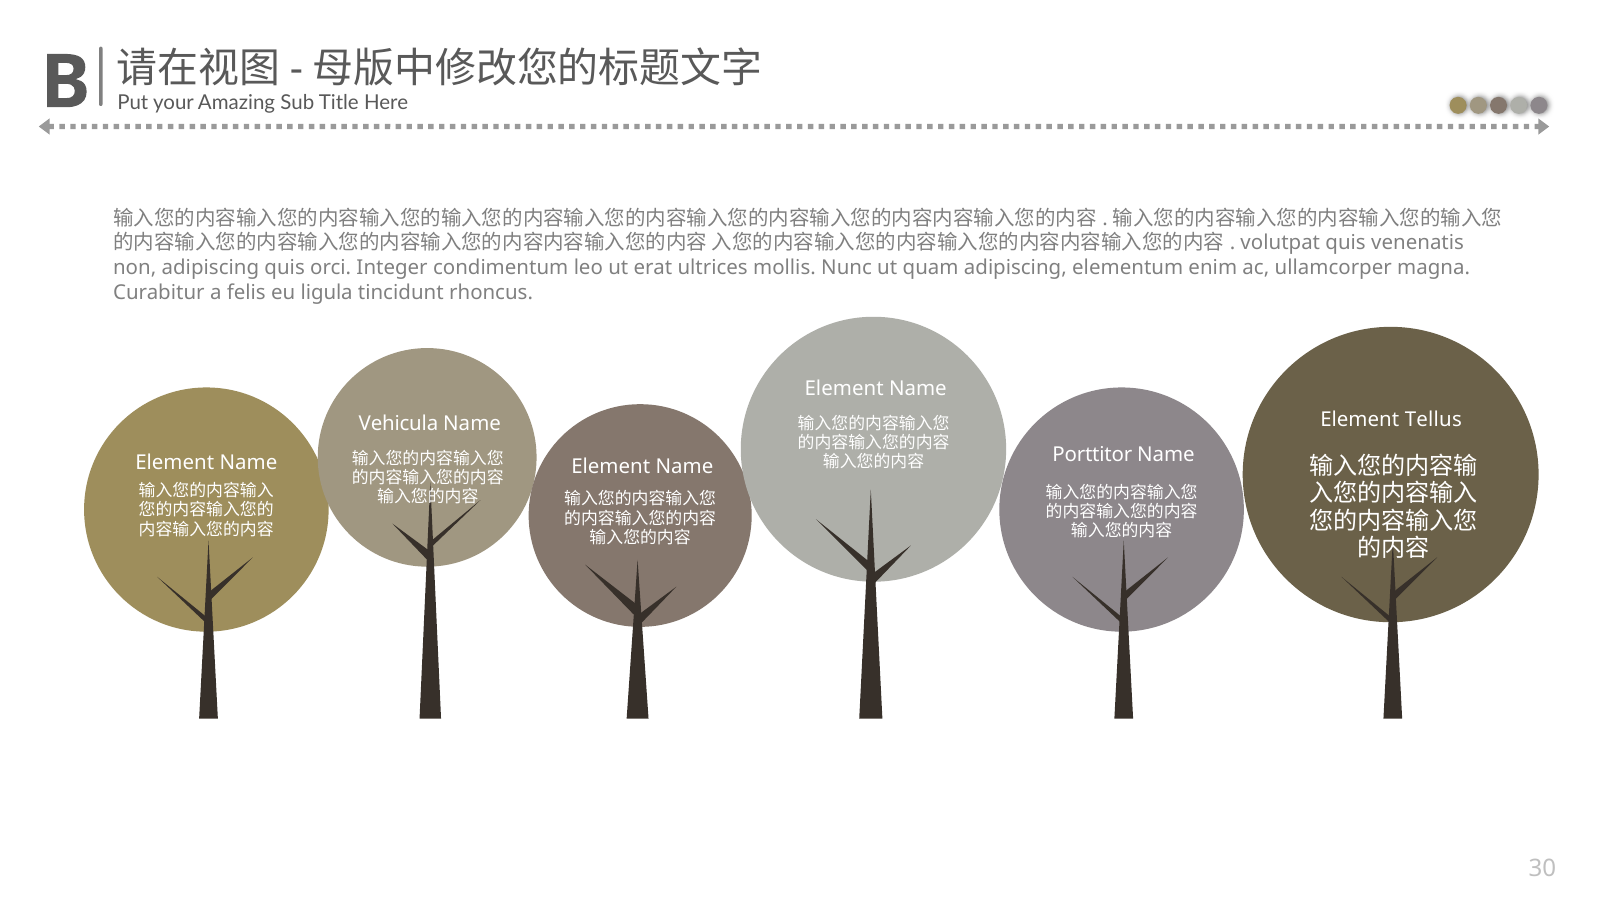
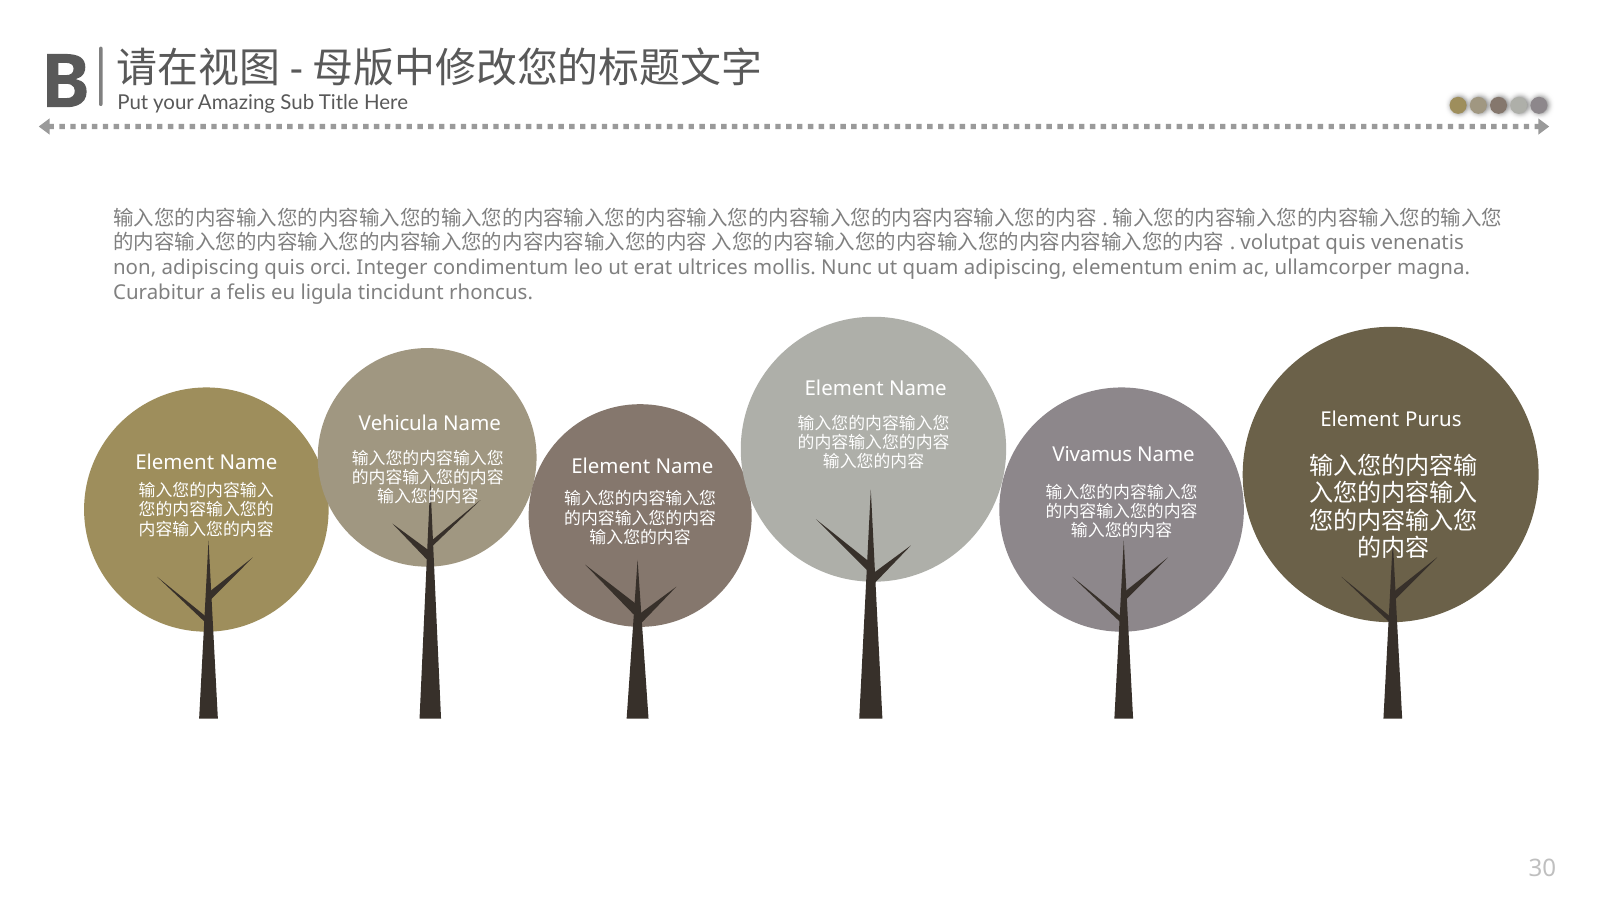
Tellus: Tellus -> Purus (1433, 419)
Porttitor: Porttitor -> Vivamus (1092, 455)
